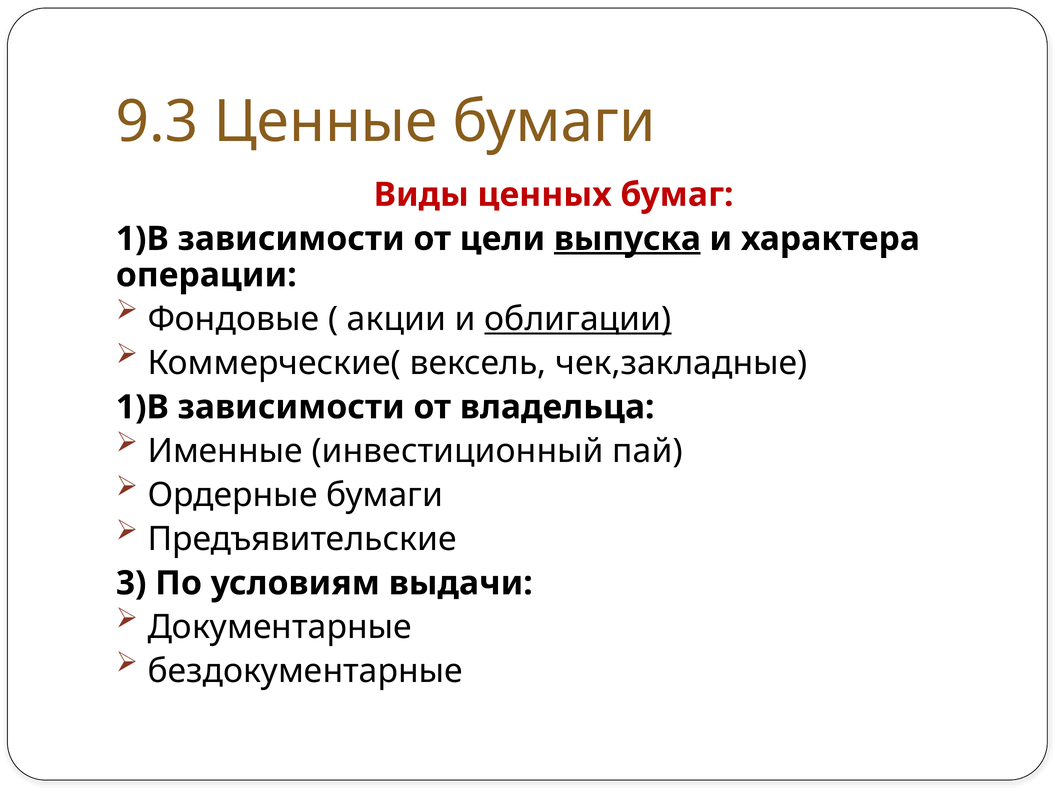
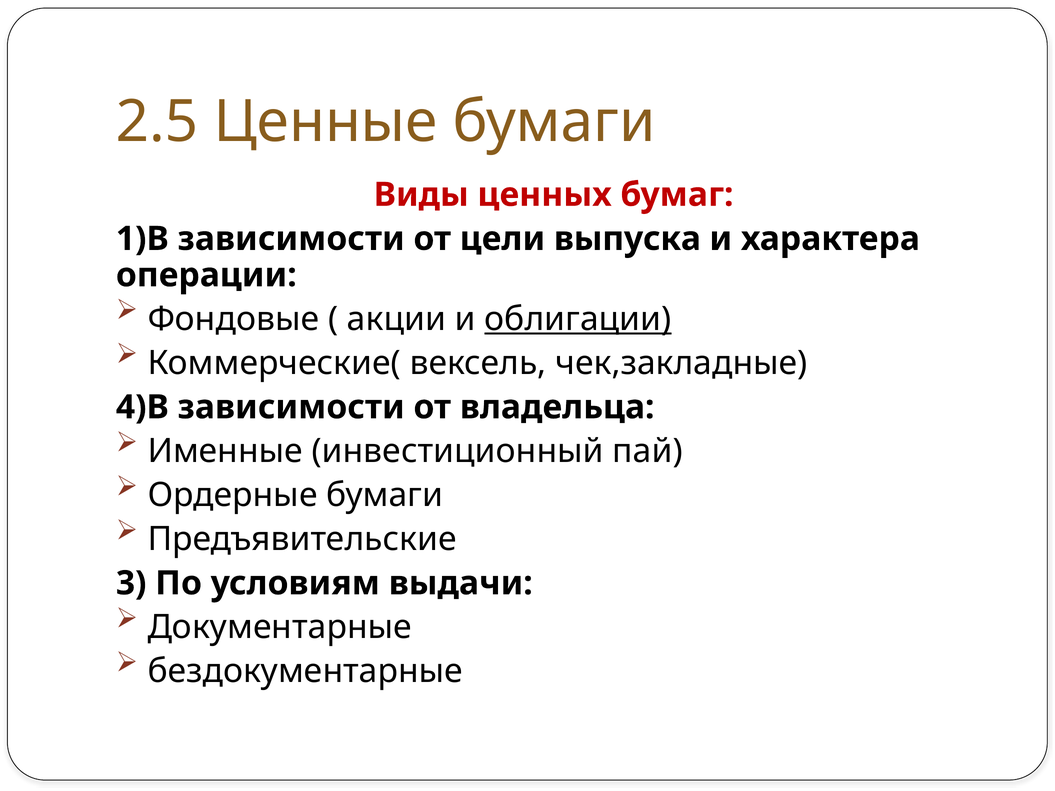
9.3: 9.3 -> 2.5 (157, 122)
выпуска underline: present -> none (627, 239)
1)В: 1)В -> 4)В (142, 407)
